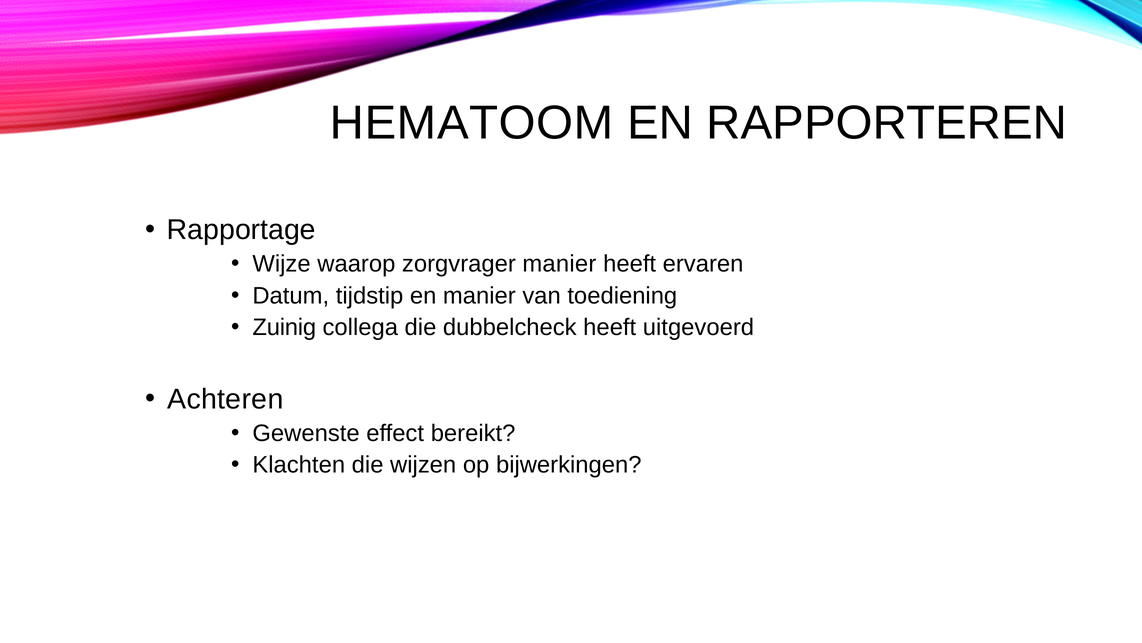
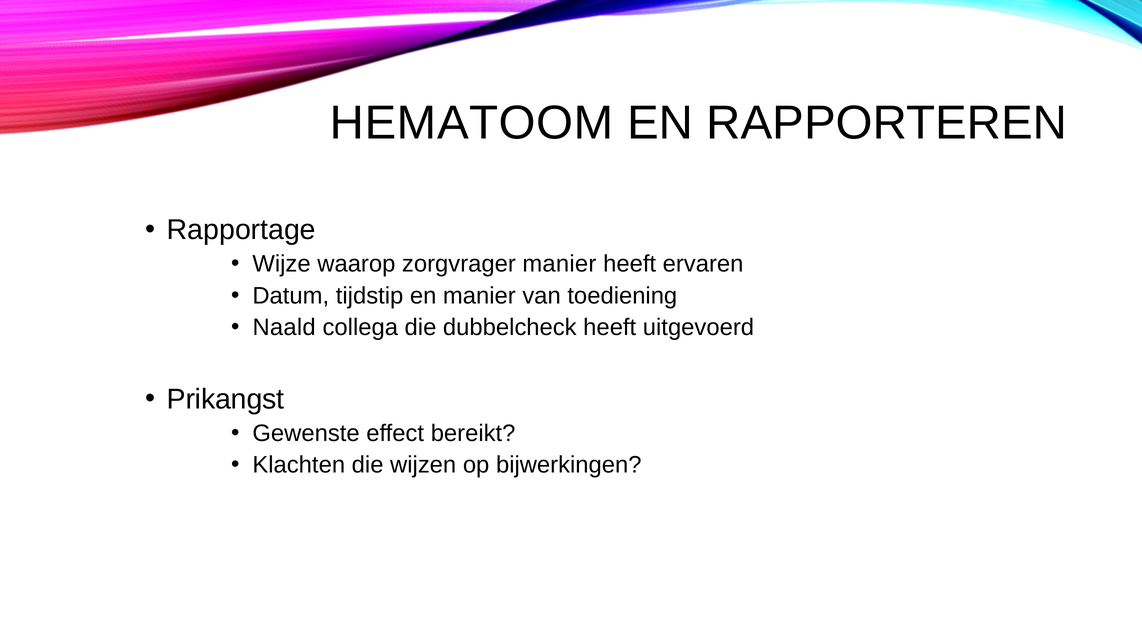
Zuinig: Zuinig -> Naald (284, 327)
Achteren: Achteren -> Prikangst (226, 399)
